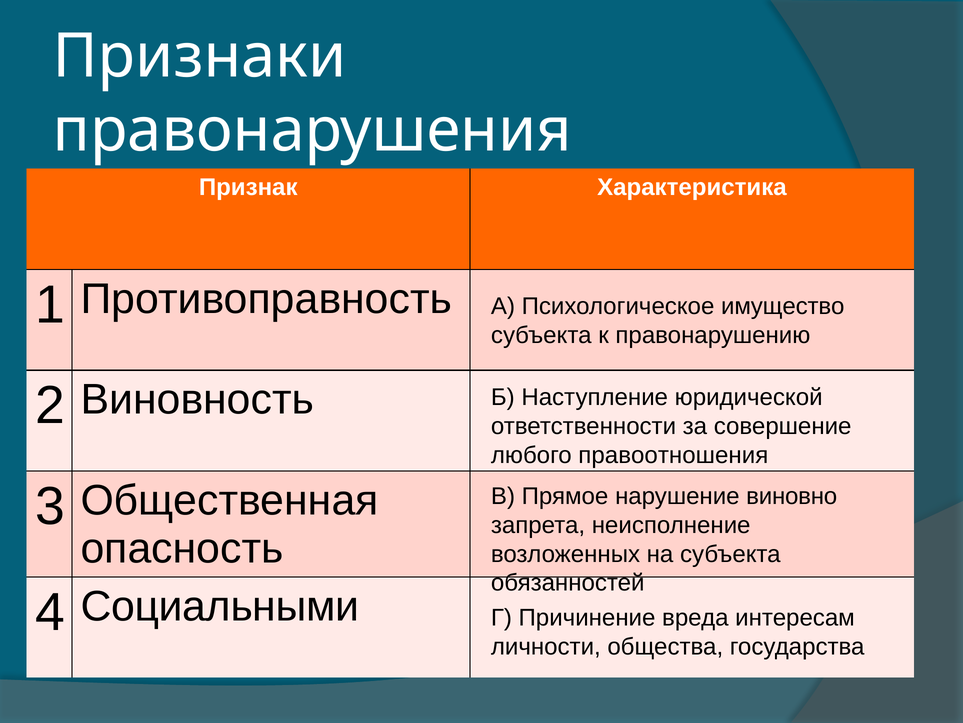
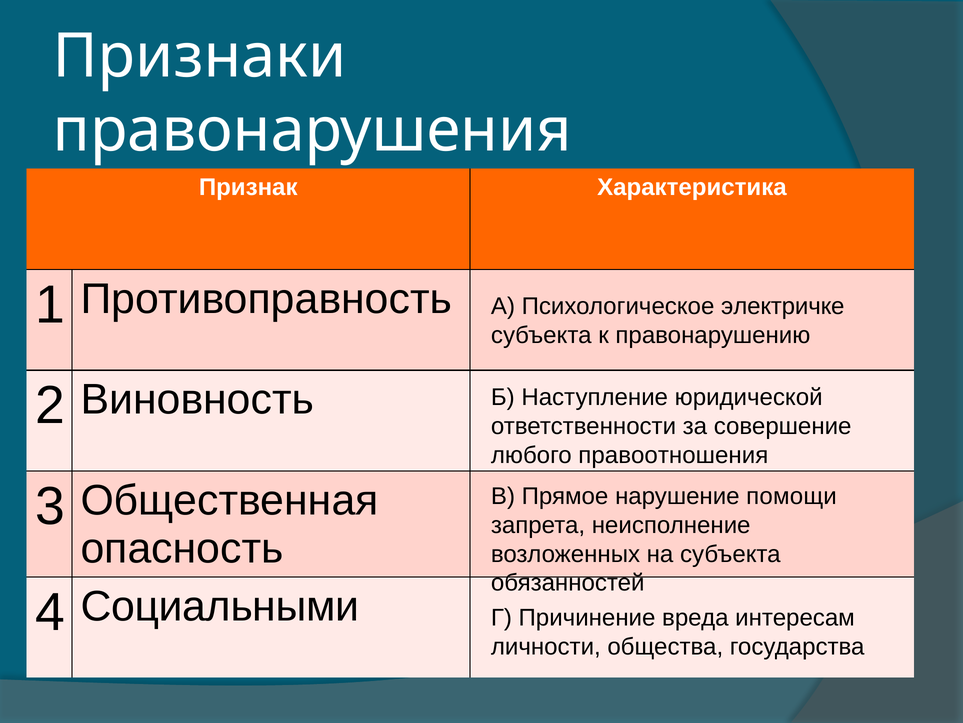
имущество: имущество -> электричке (783, 306)
виновно: виновно -> помощи (792, 496)
